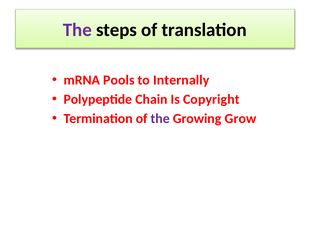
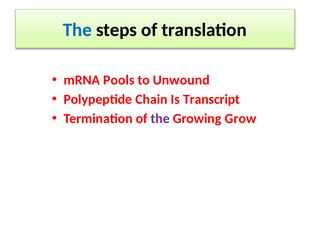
The colour: purple -> blue (77, 30)
Internally: Internally -> Unwound (181, 80)
Copyright: Copyright -> Transcript (211, 100)
